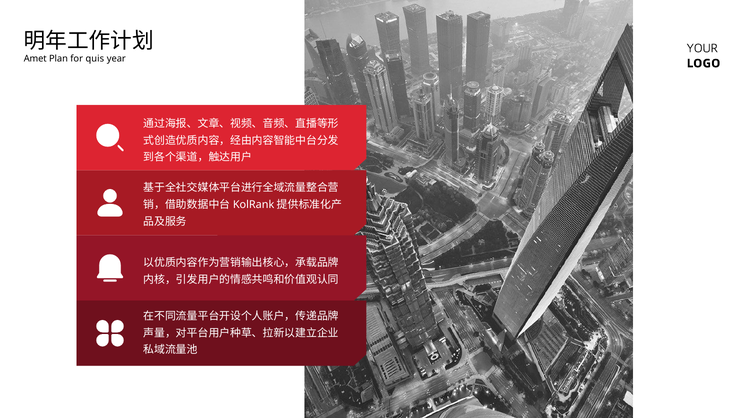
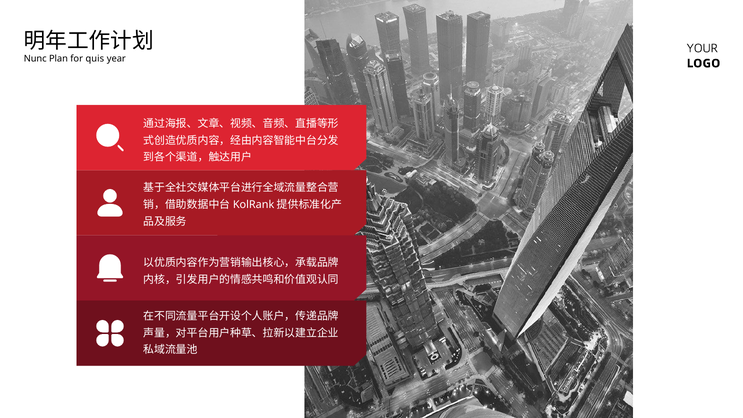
Amet: Amet -> Nunc (35, 59)
